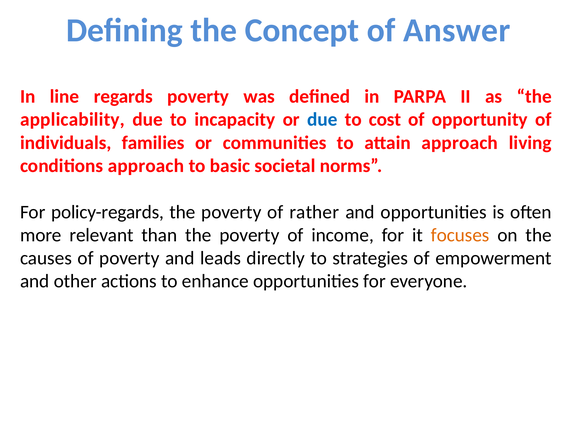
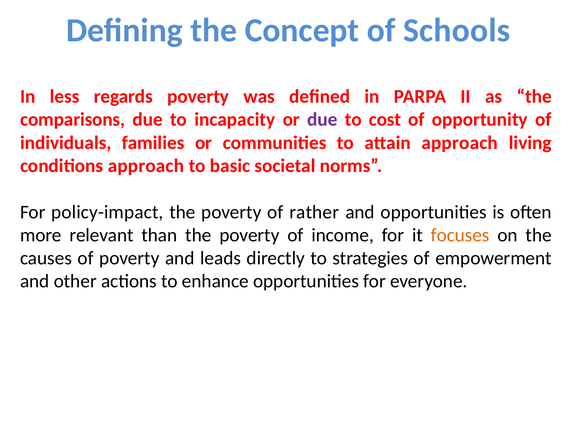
Answer: Answer -> Schools (457, 30)
line: line -> less (65, 96)
applicability: applicability -> comparisons (73, 120)
due colour: blue -> purple (322, 120)
policy-regards: policy-regards -> policy-impact (107, 212)
